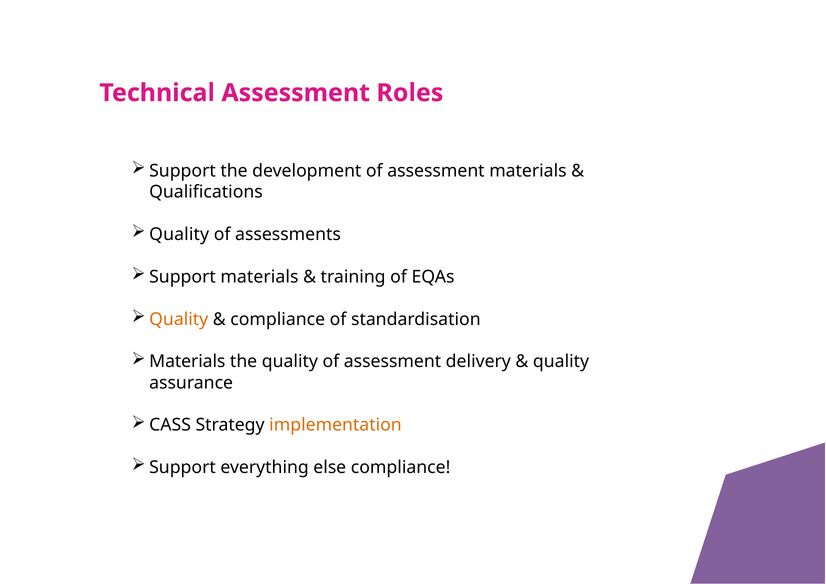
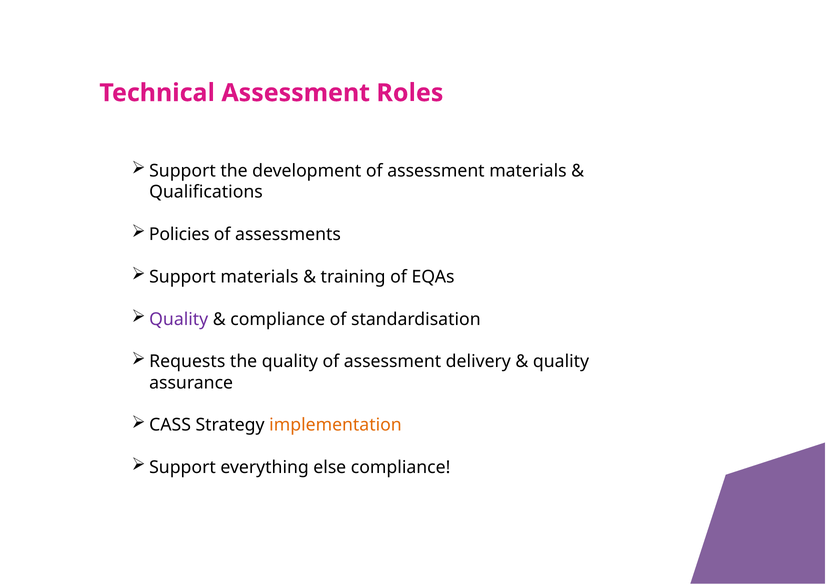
Quality: Quality -> Policies (179, 235)
Quality colour: orange -> purple (179, 319)
Materials: Materials -> Requests (187, 362)
